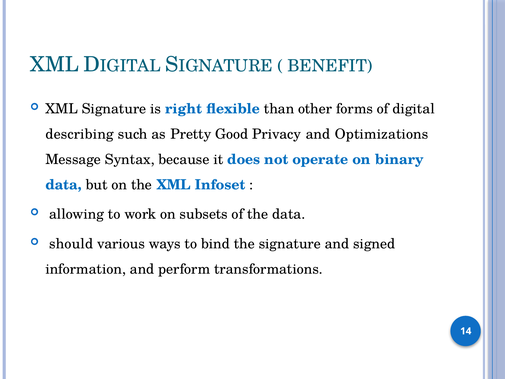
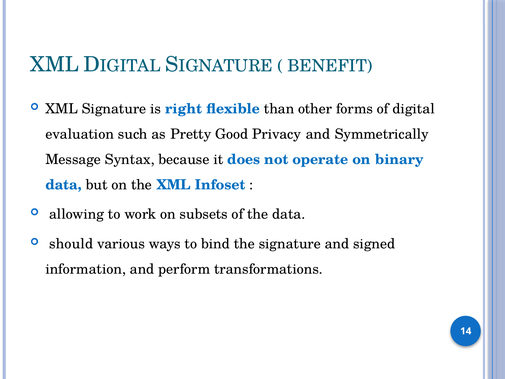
describing: describing -> evaluation (80, 134)
Optimizations: Optimizations -> Symmetrically (382, 134)
